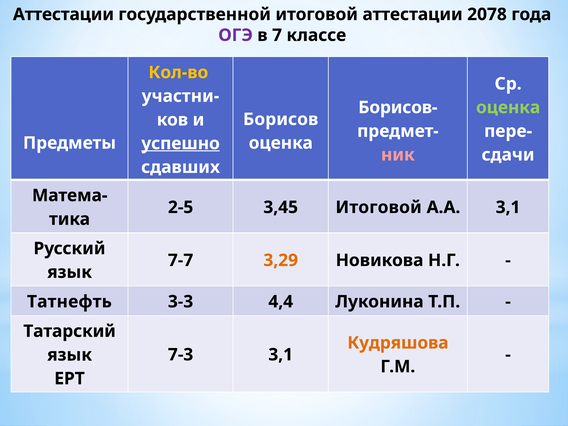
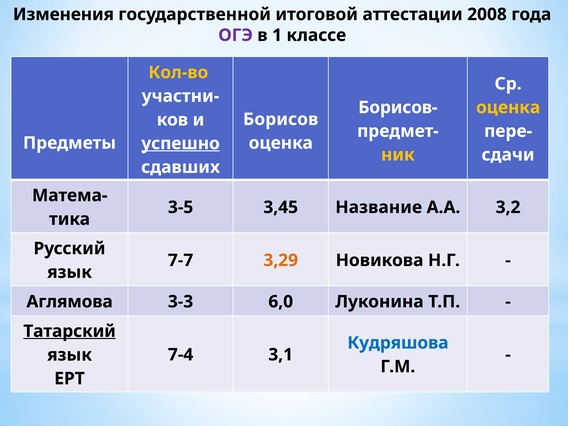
Аттестации: Аттестации -> Изменения (63, 14)
2078: 2078 -> 2008 (487, 14)
7: 7 -> 1 (277, 35)
оценка colour: light green -> yellow (508, 107)
ник colour: pink -> yellow (398, 155)
2-5: 2-5 -> 3-5 (181, 207)
3,45 Итоговой: Итоговой -> Название (379, 207)
А.А 3,1: 3,1 -> 3,2 (508, 207)
Татнефть: Татнефть -> Аглямова (70, 302)
4,4: 4,4 -> 6,0 (281, 302)
Татарский underline: none -> present (70, 331)
Кудряшова colour: orange -> blue (398, 343)
7-3: 7-3 -> 7-4 (181, 355)
